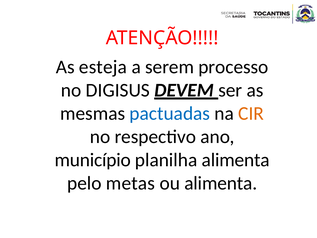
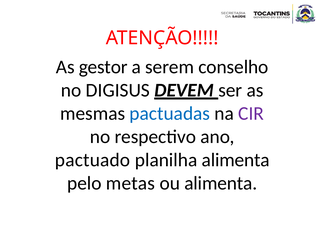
esteja: esteja -> gestor (103, 67)
processo: processo -> conselho (233, 67)
CIR colour: orange -> purple (251, 113)
município: município -> pactuado (93, 160)
